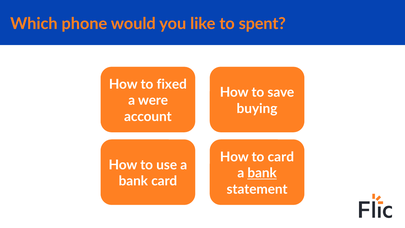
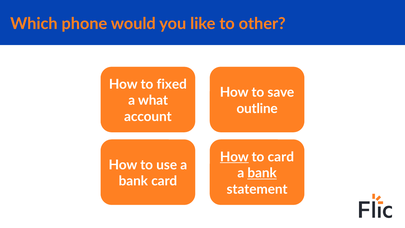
spent: spent -> other (262, 24)
were: were -> what (153, 100)
buying: buying -> outline (257, 108)
How underline: none -> present (234, 157)
